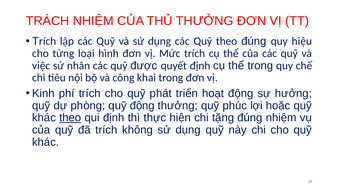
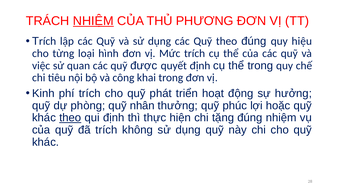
NHIỆM underline: none -> present (93, 21)
THỦ THƯỞNG: THƯỞNG -> PHƯƠNG (205, 21)
nhân: nhân -> quan (79, 66)
quỹ động: động -> nhân (142, 106)
